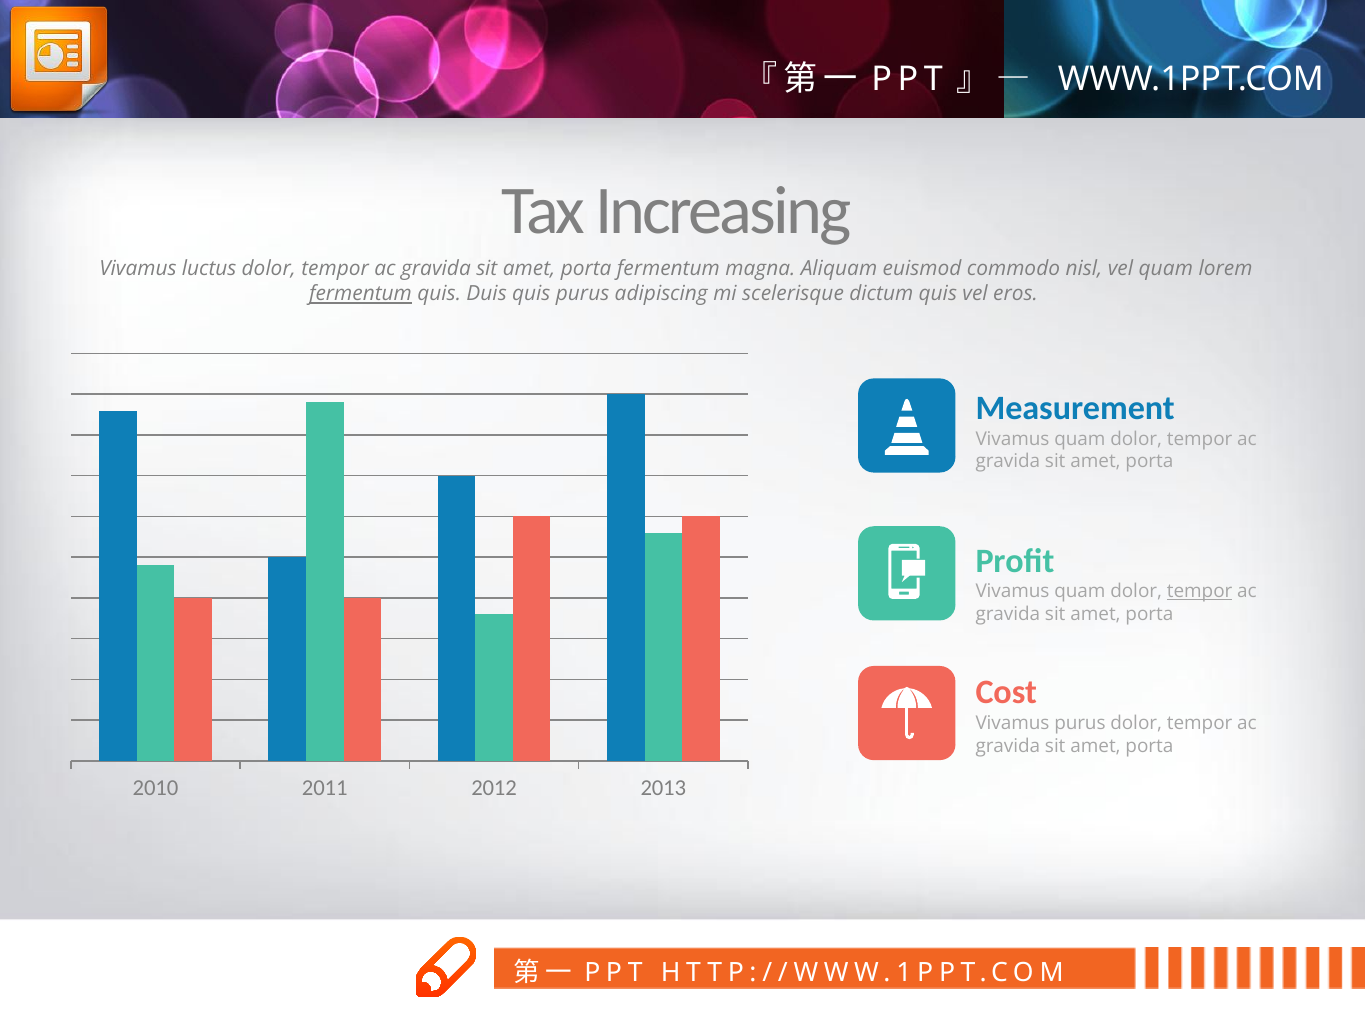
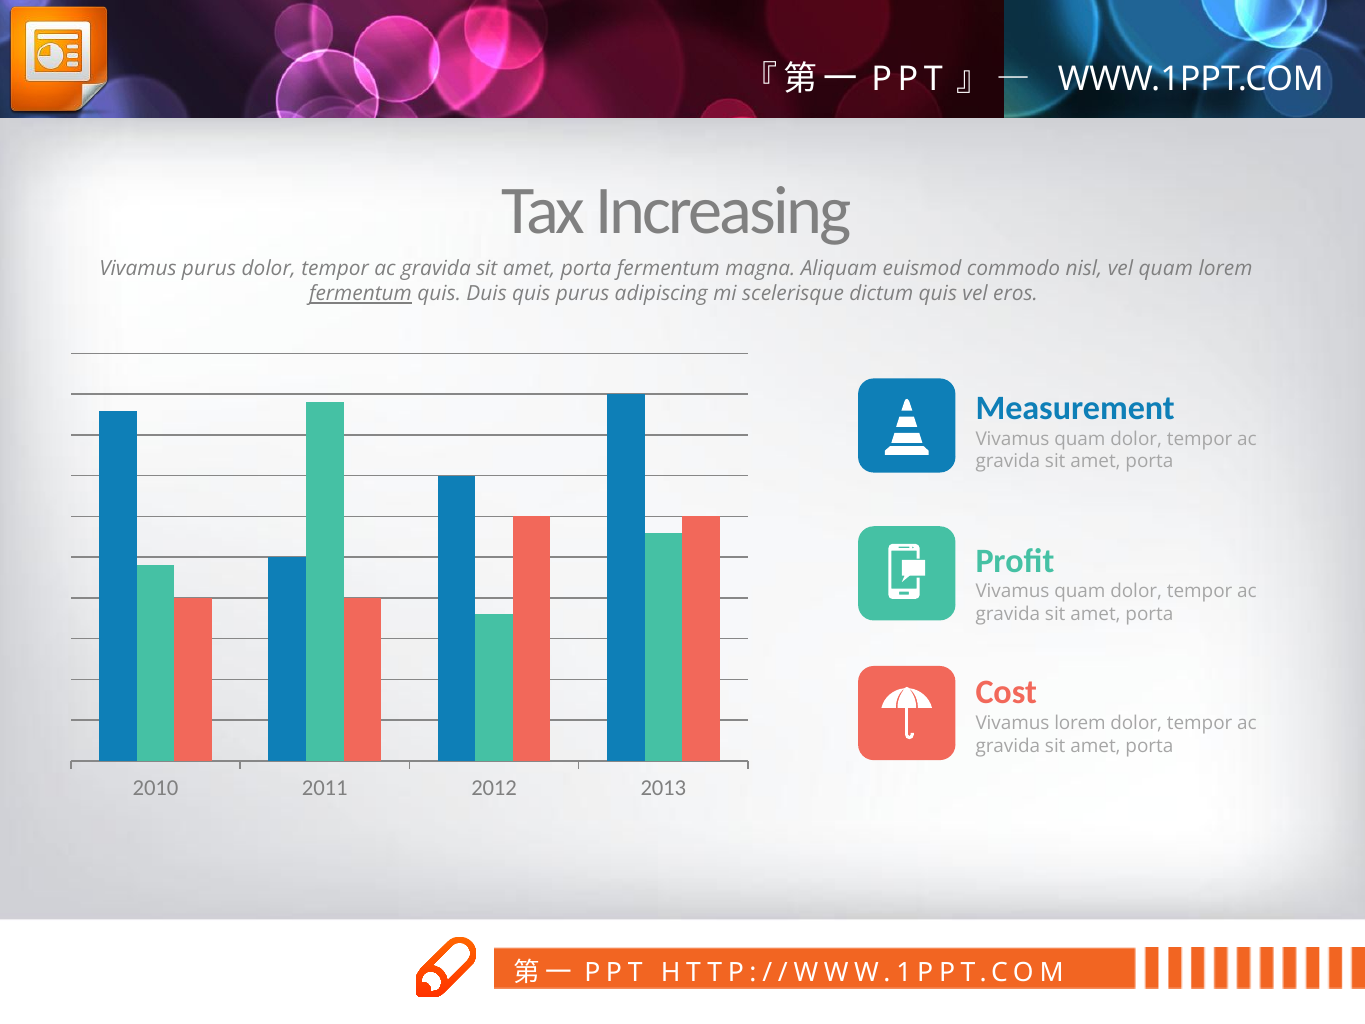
Vivamus luctus: luctus -> purus (209, 269)
tempor underline: present -> none (1200, 592)
Vivamus purus: purus -> lorem (1080, 723)
